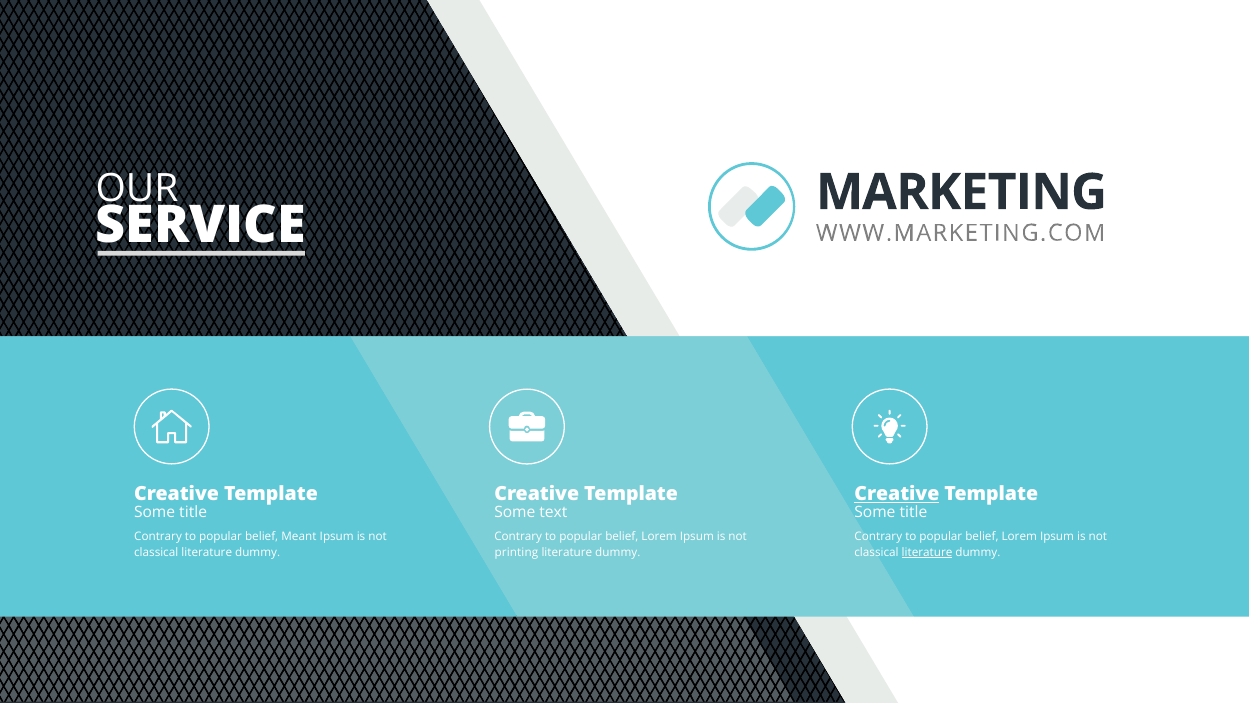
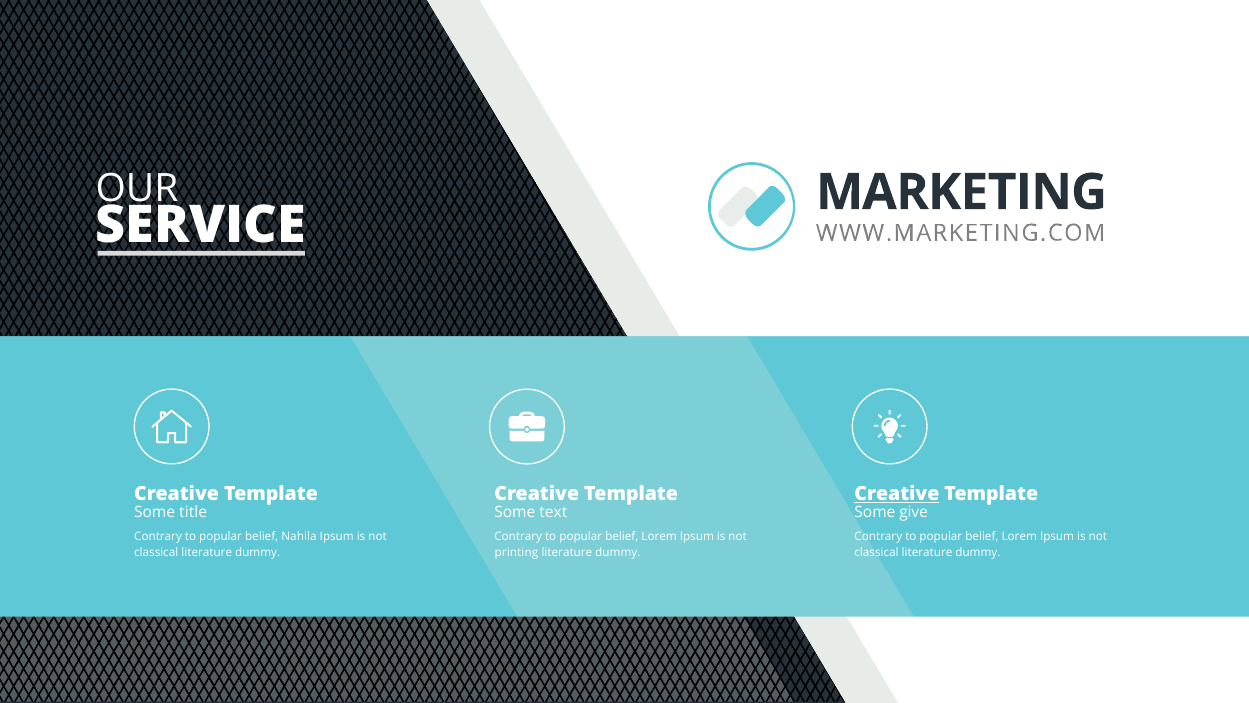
title: title -> give (914, 512)
Meant: Meant -> Nahila (299, 537)
literature underline: present -> none (927, 552)
